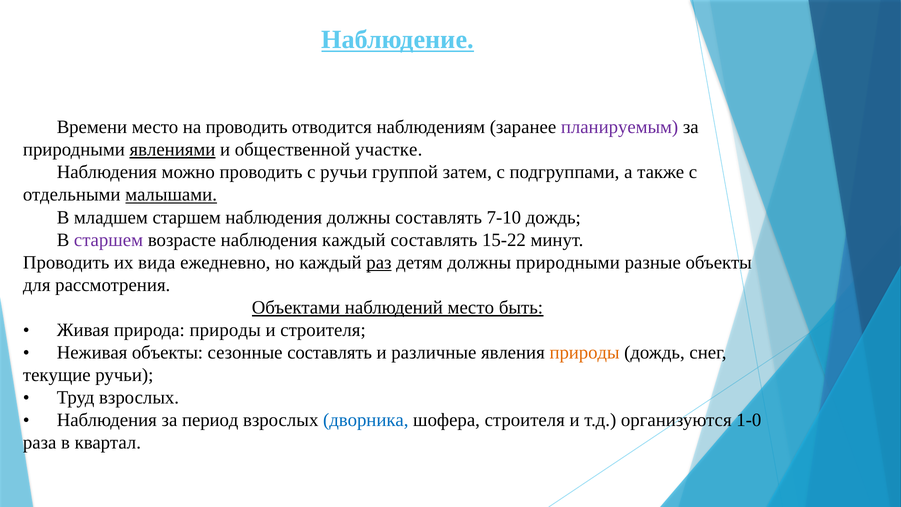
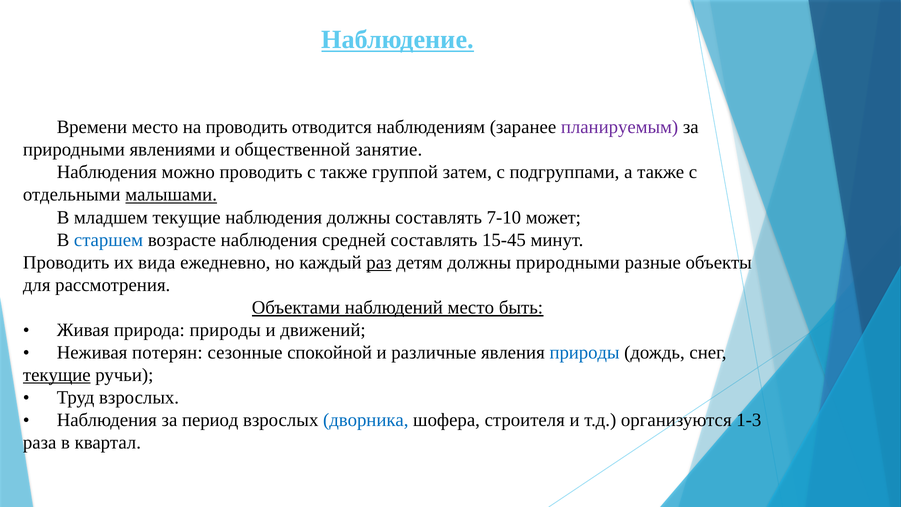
явлениями underline: present -> none (172, 150)
участке: участке -> занятие (389, 150)
с ручьи: ручьи -> также (344, 172)
младшем старшем: старшем -> текущие (187, 217)
7-10 дождь: дождь -> может (553, 217)
старшем colour: purple -> blue (109, 240)
наблюдения каждый: каждый -> средней (354, 240)
15-22: 15-22 -> 15-45 (504, 240)
и строителя: строителя -> движений (323, 330)
Неживая объекты: объекты -> потерян (167, 352)
сезонные составлять: составлять -> спокойной (330, 352)
природы colour: orange -> blue (585, 352)
текущие underline: none -> present (57, 375)
1-0: 1-0 -> 1-3 (749, 420)
